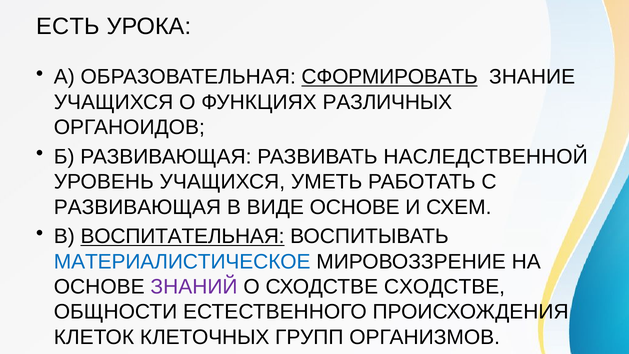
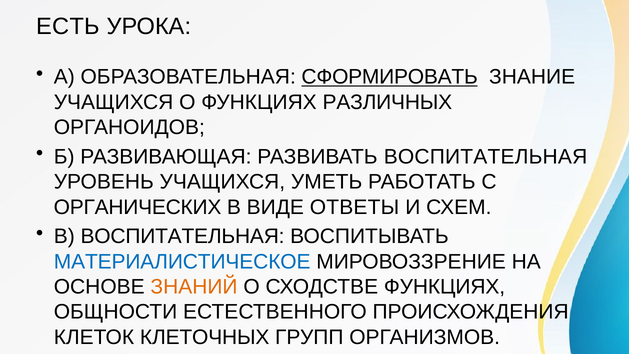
РАЗВИВАТЬ НАСЛЕДСТВЕННОЙ: НАСЛЕДСТВЕННОЙ -> ВОСПИТАТЕЛЬНАЯ (486, 157)
РАЗВИВАЮЩАЯ: РАЗВИВАЮЩАЯ -> ОРГАНИЧЕСКИХ (138, 207)
ВИДЕ ОСНОВЕ: ОСНОВЕ -> ОТВЕТЫ (355, 207)
ВОСПИТАТЕЛЬНАЯ underline: present -> none (183, 236)
ЗНАНИЙ colour: purple -> orange (194, 287)
СХОДСТВЕ СХОДСТВЕ: СХОДСТВЕ -> ФУНКЦИЯХ (445, 287)
